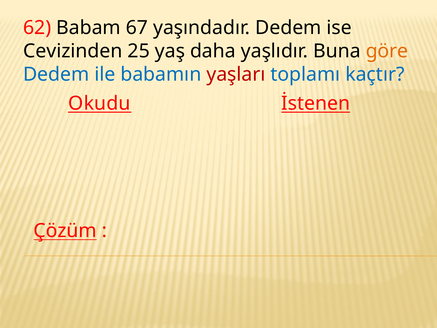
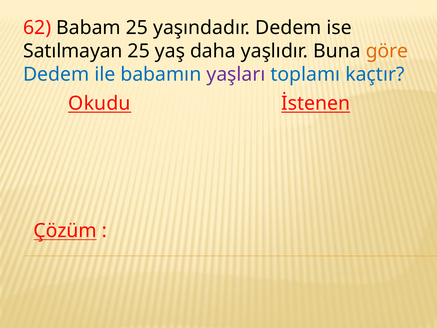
Babam 67: 67 -> 25 (137, 28)
Cevizinden: Cevizinden -> Satılmayan (73, 51)
yaşları colour: red -> purple (236, 74)
